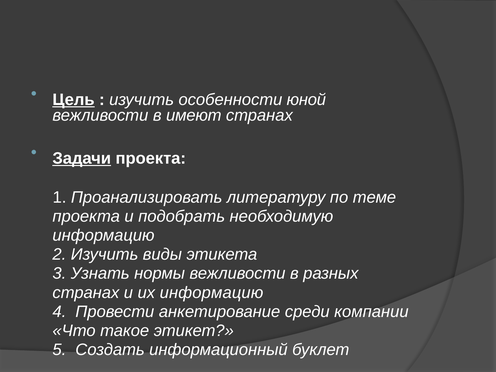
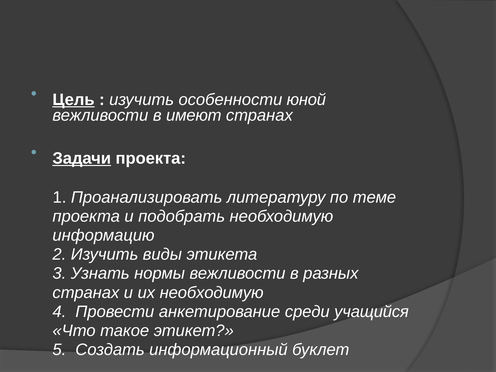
их информацию: информацию -> необходимую (212, 293)
компании: компании -> учащийся (372, 312)
